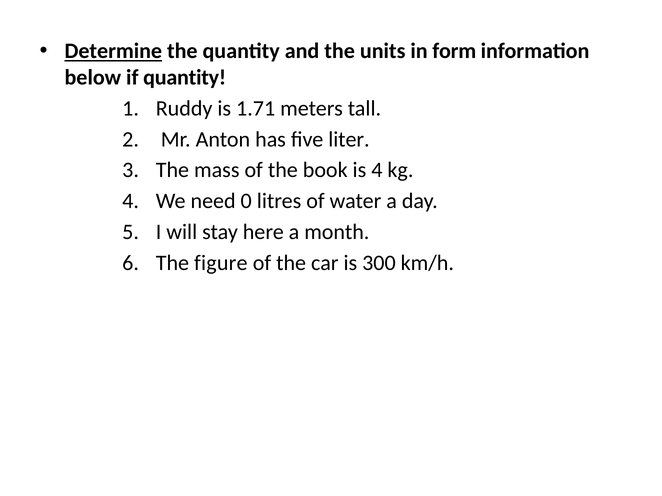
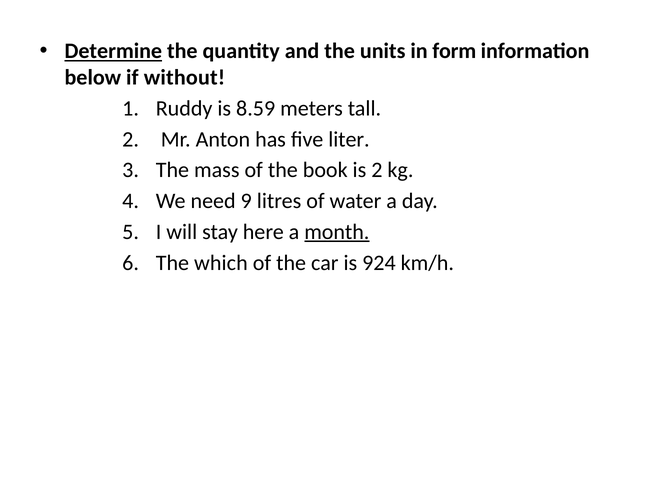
if quantity: quantity -> without (184, 78)
1.71: 1.71 -> 8.59 (256, 109)
is 4: 4 -> 2 (377, 170)
0: 0 -> 9 (246, 201)
month underline: none -> present (337, 232)
figure: figure -> which (221, 263)
300: 300 -> 924 (379, 263)
